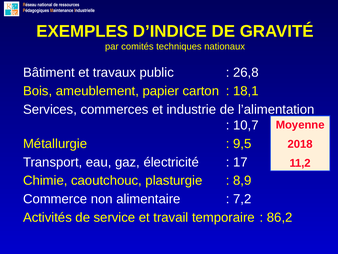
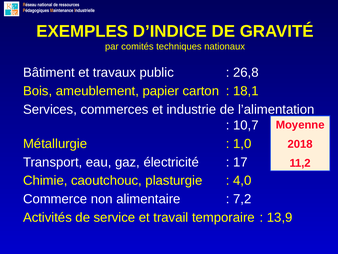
9,5: 9,5 -> 1,0 (242, 143)
8,9: 8,9 -> 4,0 (242, 180)
86,2: 86,2 -> 13,9 (280, 217)
